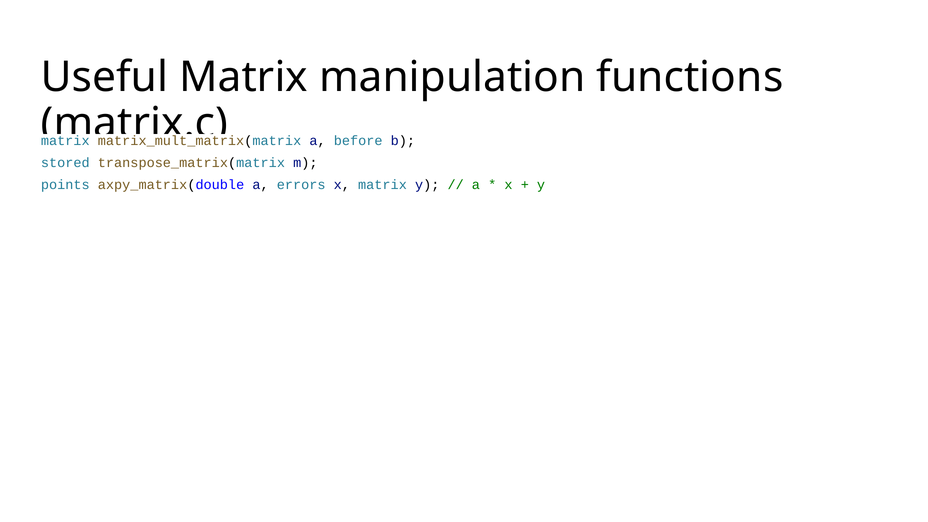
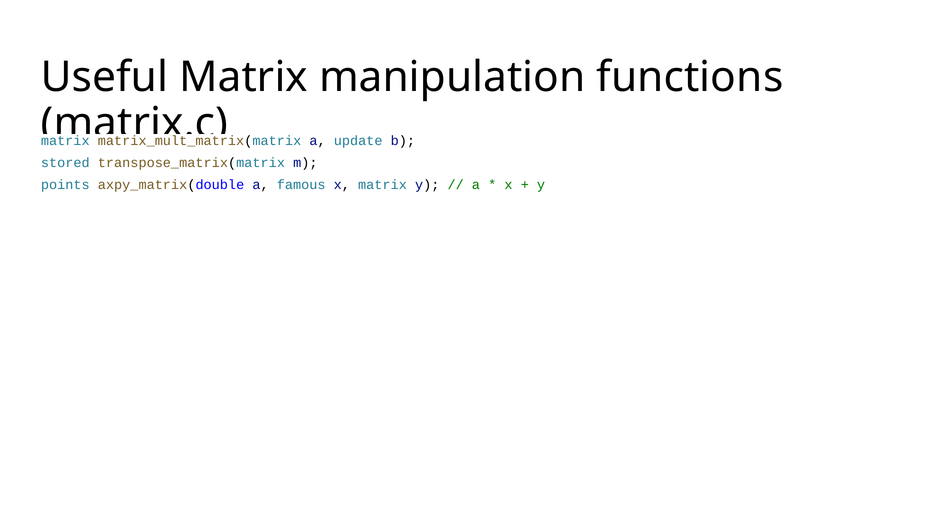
before: before -> update (358, 141)
errors: errors -> famous (301, 185)
